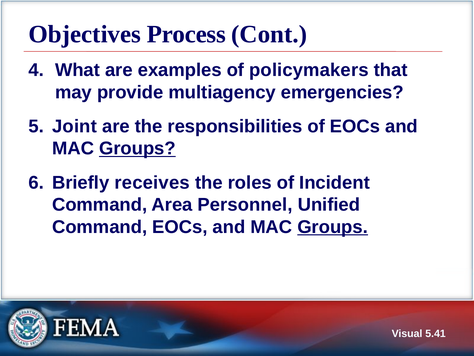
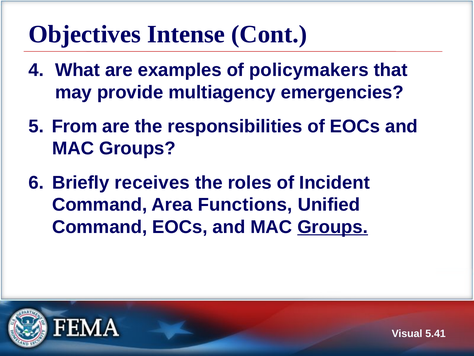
Process: Process -> Intense (186, 34)
Joint: Joint -> From (75, 126)
Groups underline: present -> none (137, 148)
Personnel: Personnel -> Functions (245, 204)
